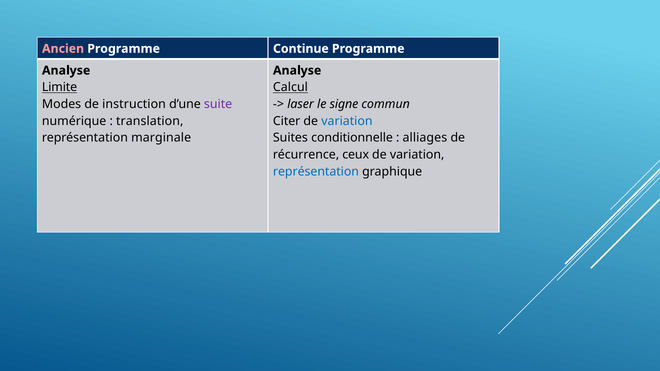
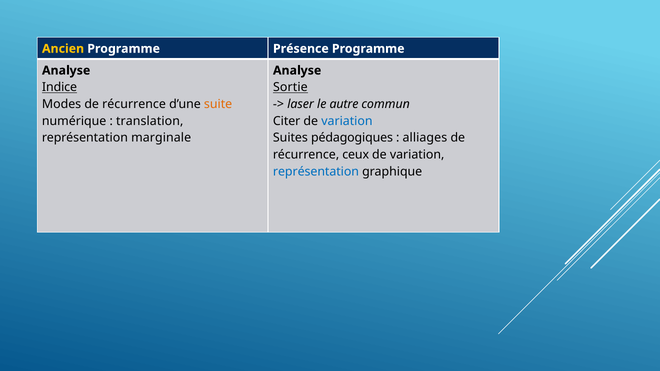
Ancien colour: pink -> yellow (63, 49)
Continue: Continue -> Présence (301, 49)
Limite: Limite -> Indice (60, 87)
Calcul: Calcul -> Sortie (290, 87)
Modes de instruction: instruction -> récurrence (134, 104)
suite colour: purple -> orange (218, 104)
signe: signe -> autre (344, 104)
conditionnelle: conditionnelle -> pédagogiques (352, 138)
